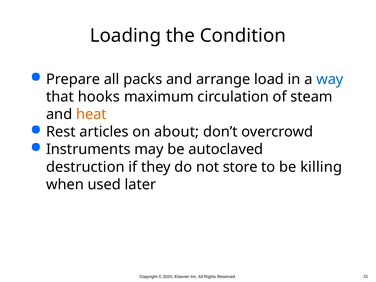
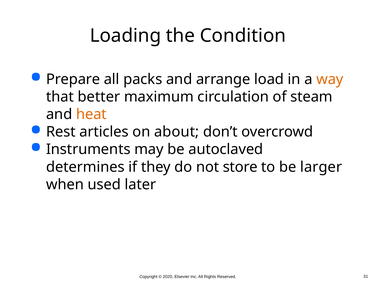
way colour: blue -> orange (330, 79)
hooks: hooks -> better (99, 97)
destruction: destruction -> determines (85, 167)
killing: killing -> larger (321, 167)
